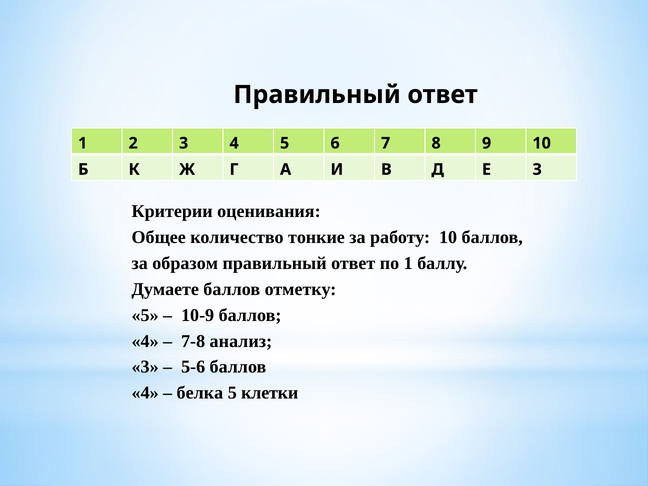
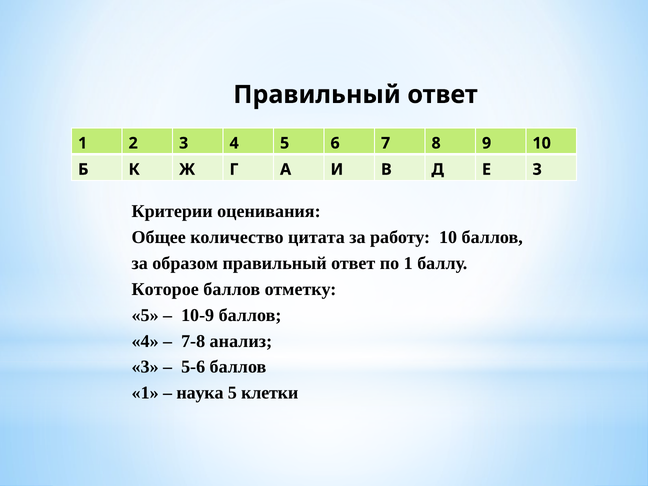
тонкие: тонкие -> цитата (316, 237)
Думаете: Думаете -> Которое (165, 289)
4: 4 -> 1 (145, 393)
белка: белка -> наука (200, 393)
